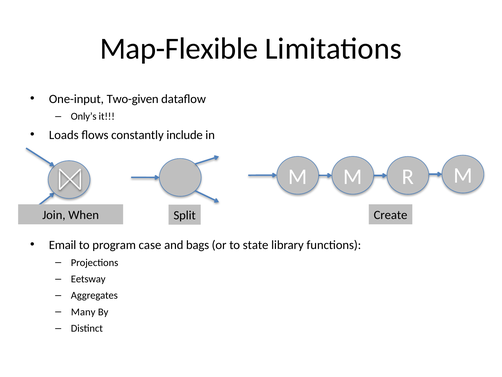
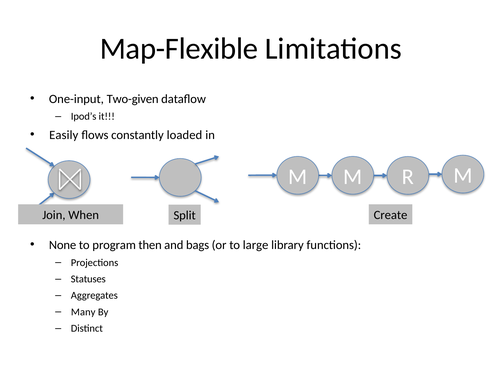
Only’s: Only’s -> Ipod’s (84, 116)
Loads: Loads -> Easily (64, 135)
include: include -> loaded (184, 135)
Email: Email -> None (63, 245)
case: case -> then (150, 245)
state: state -> large (256, 245)
Eetsway: Eetsway -> Statuses (88, 279)
